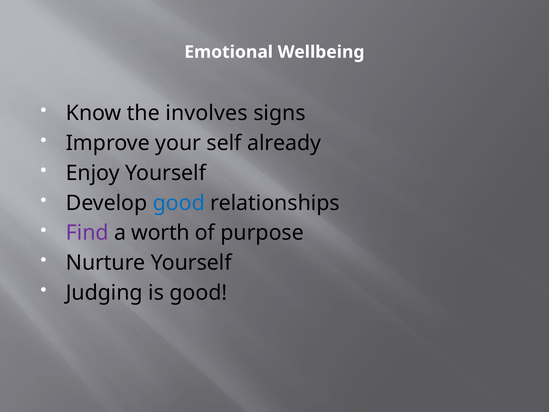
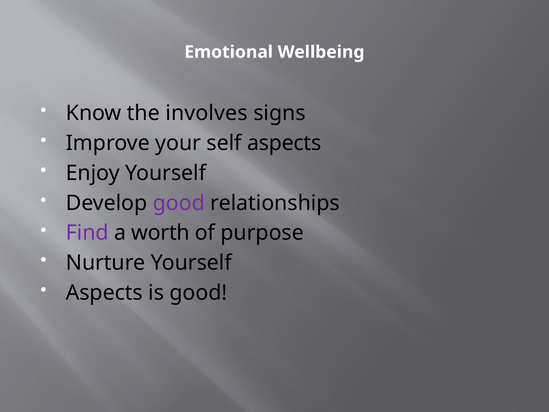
self already: already -> aspects (284, 143)
good colour: blue -> purple (179, 203)
Judging: Judging -> Aspects (104, 293)
